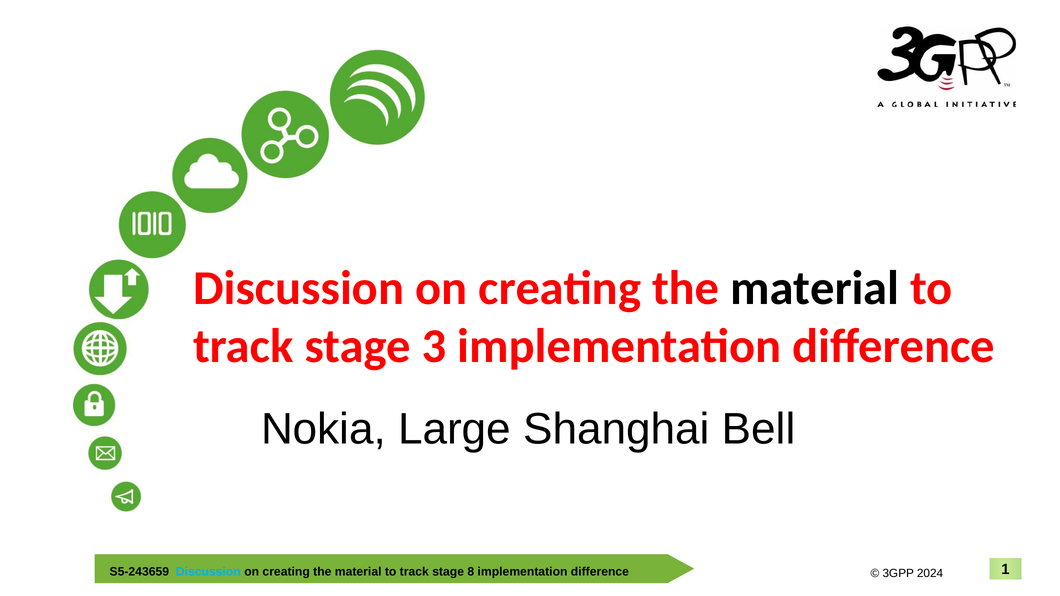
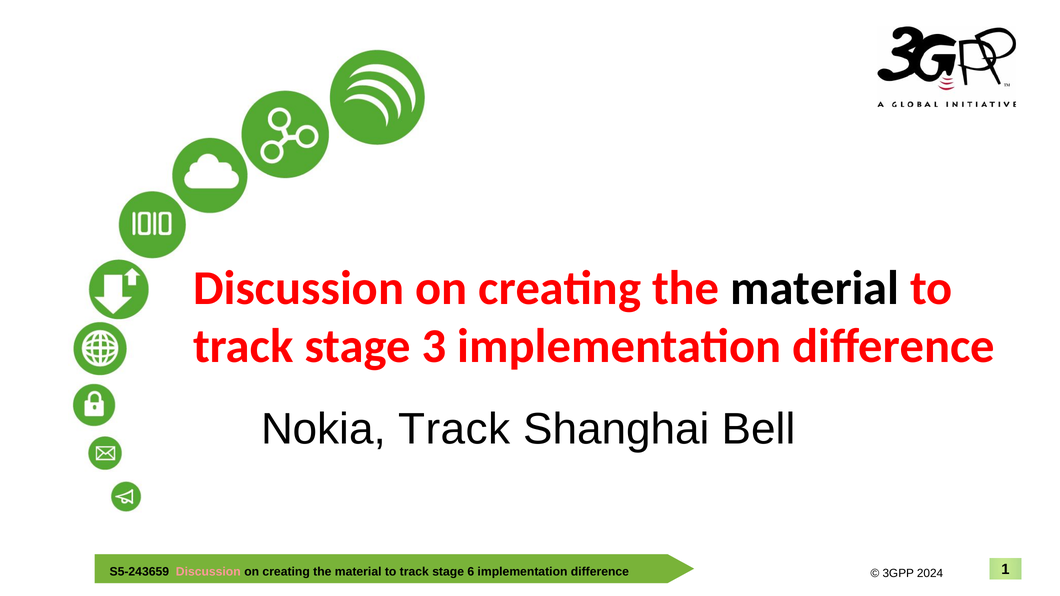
Nokia Large: Large -> Track (454, 429)
Discussion colour: light blue -> pink (208, 572)
8: 8 -> 6 (471, 572)
